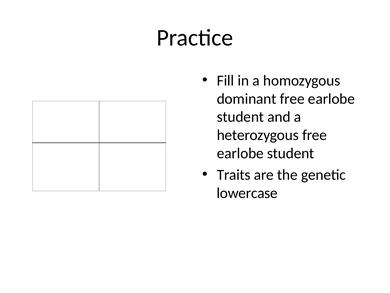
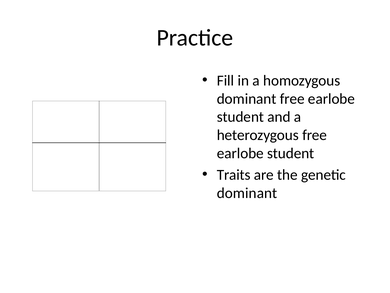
lowercase: lowercase -> dominant (247, 193)
